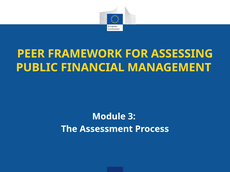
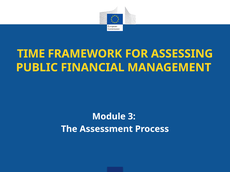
PEER: PEER -> TIME (31, 54)
